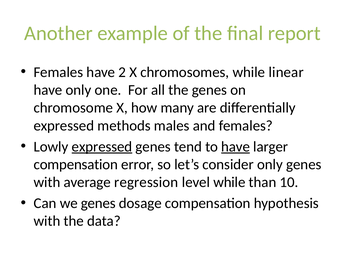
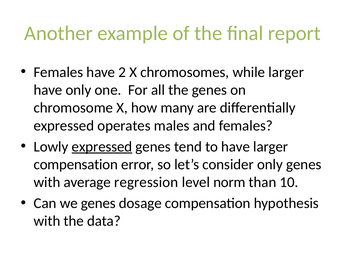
while linear: linear -> larger (286, 72)
methods: methods -> operates (124, 126)
have underline: present -> none (236, 146)
level while: while -> norm (229, 182)
